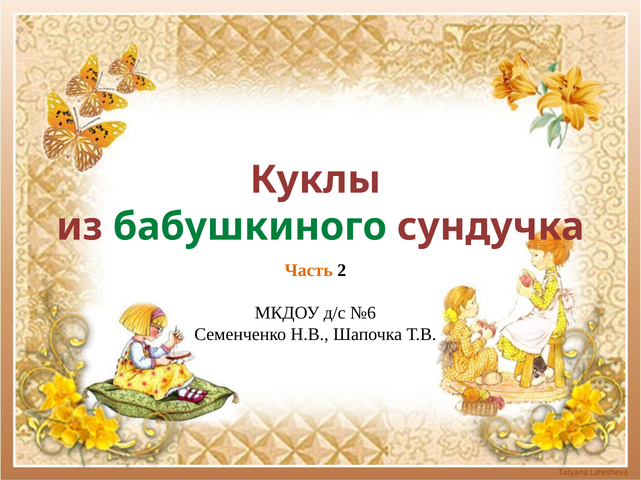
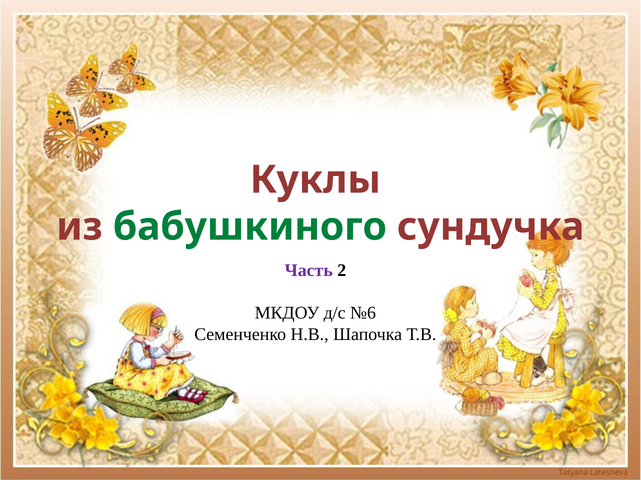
Часть colour: orange -> purple (309, 271)
